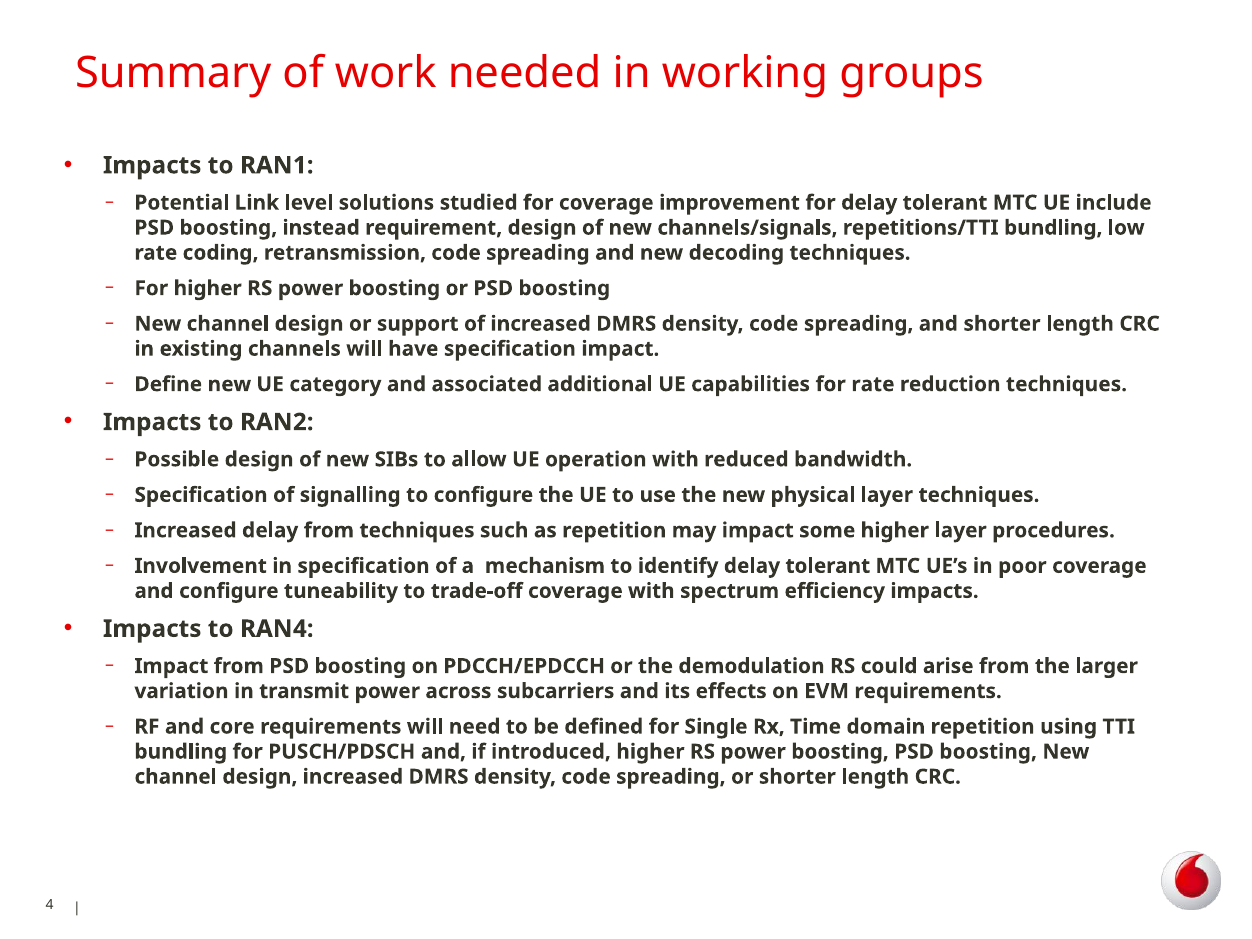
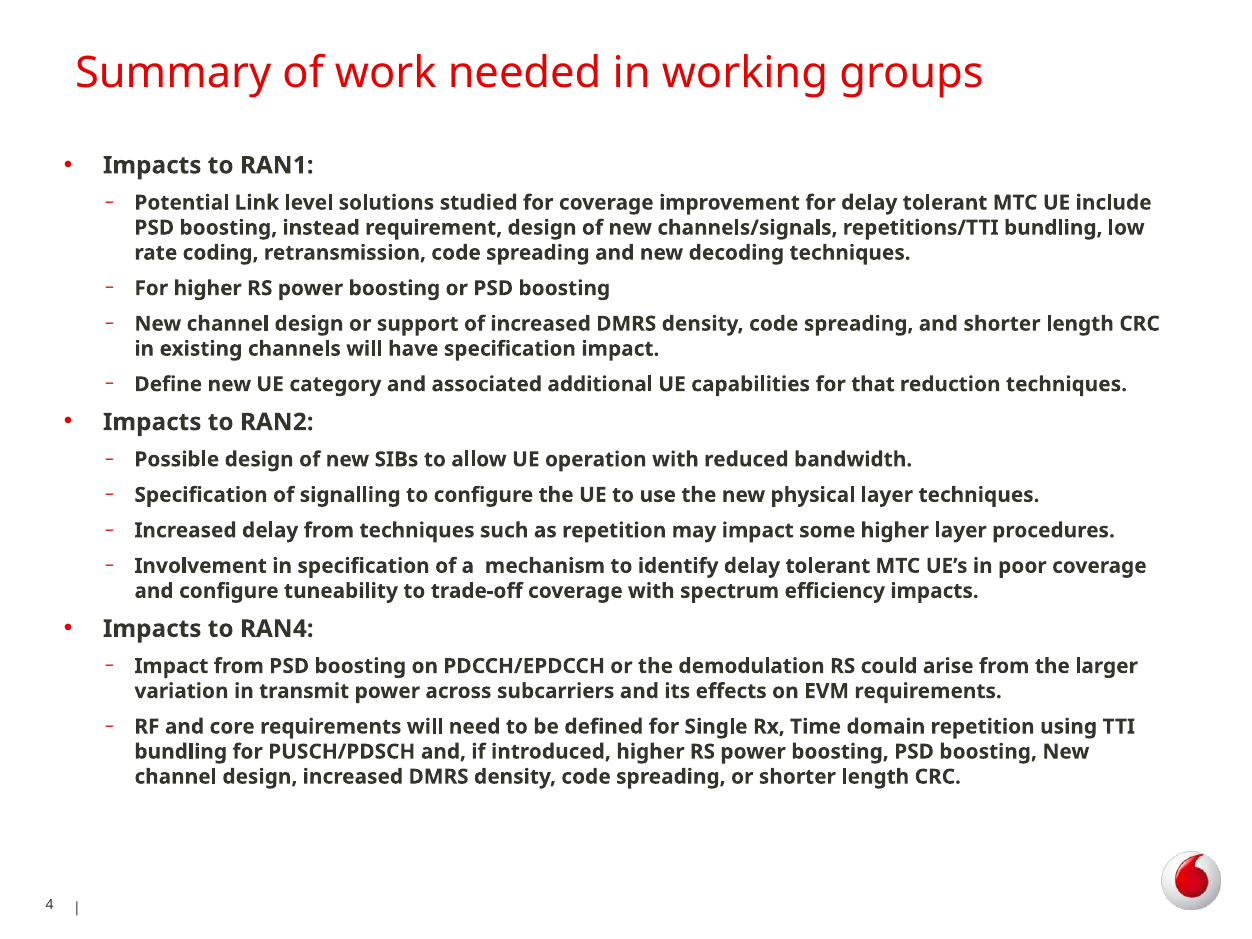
for rate: rate -> that (873, 384)
